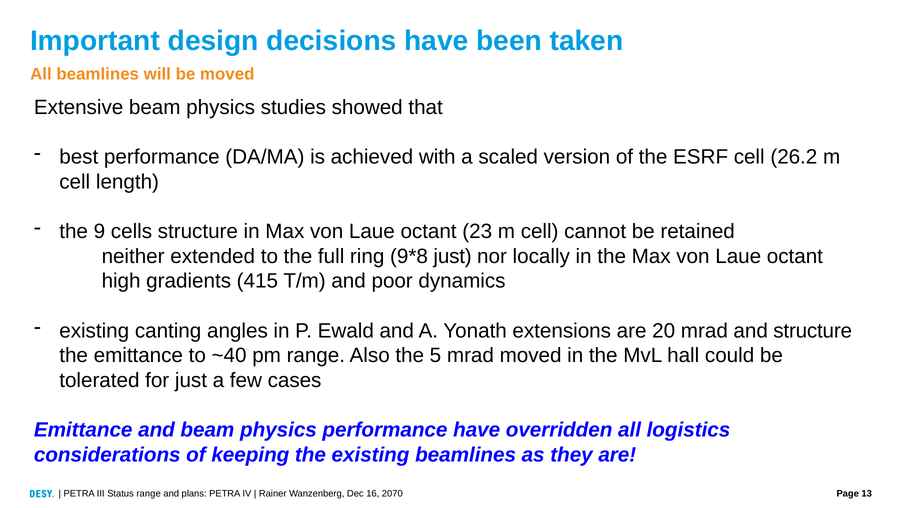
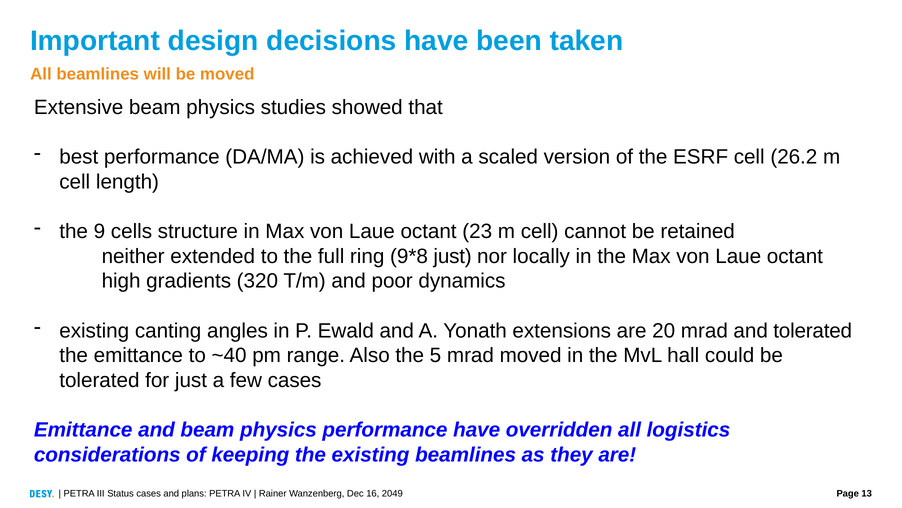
415: 415 -> 320 (257, 281)
and structure: structure -> tolerated (813, 330)
Status range: range -> cases (149, 493)
2070: 2070 -> 2049 (392, 493)
